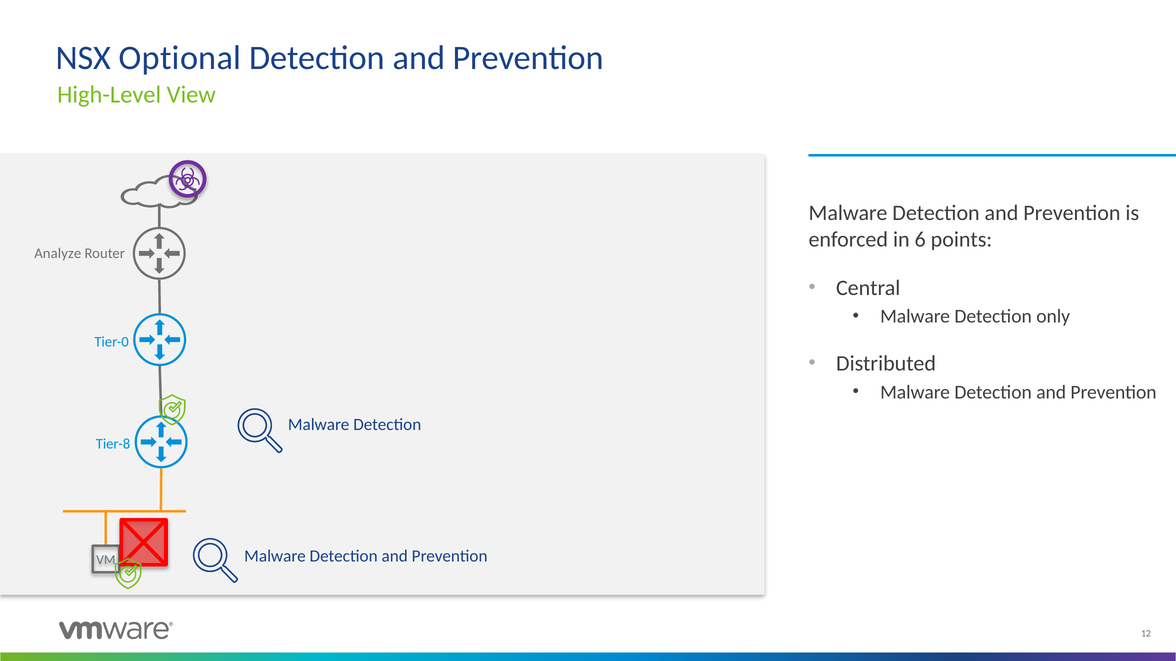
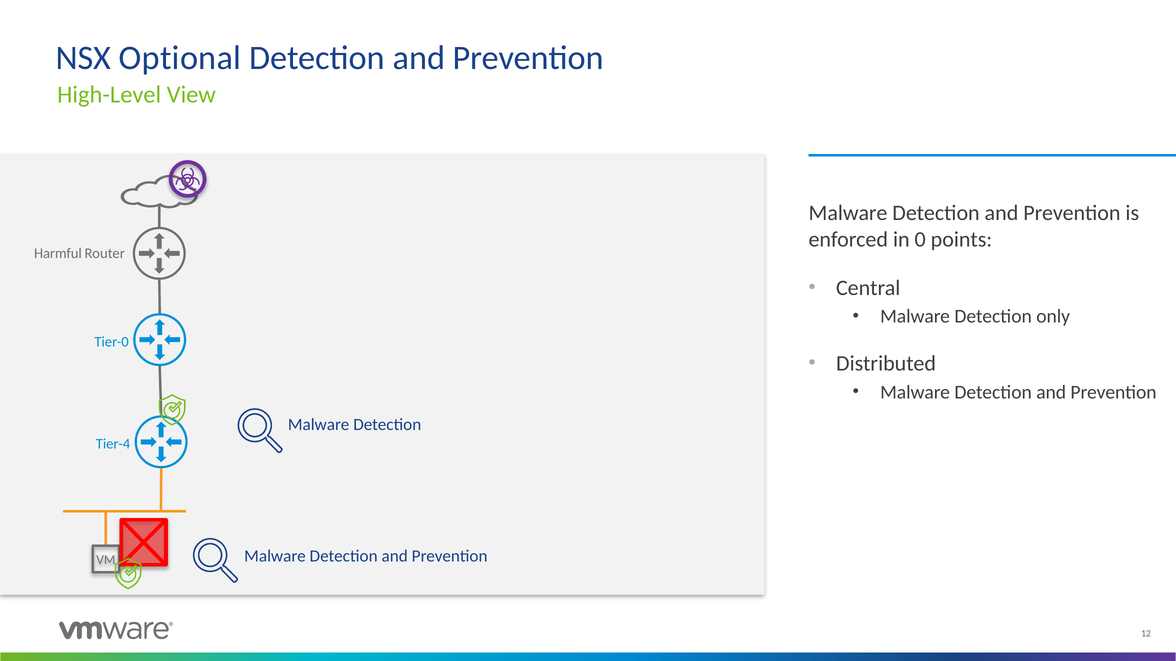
6: 6 -> 0 (920, 240)
Analyze: Analyze -> Harmful (58, 254)
Tier-8: Tier-8 -> Tier-4 (113, 444)
